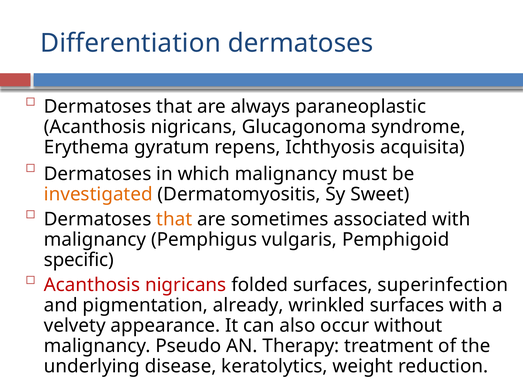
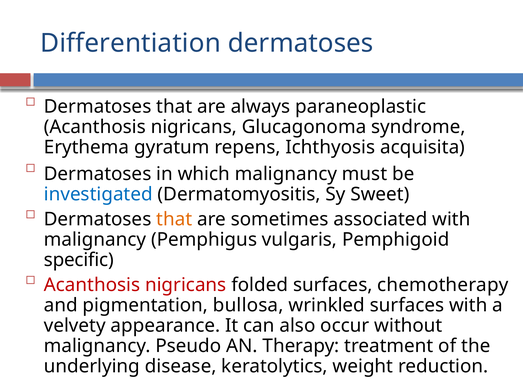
investigated colour: orange -> blue (98, 194)
superinfection: superinfection -> chemotherapy (443, 285)
already: already -> bullosa (248, 306)
